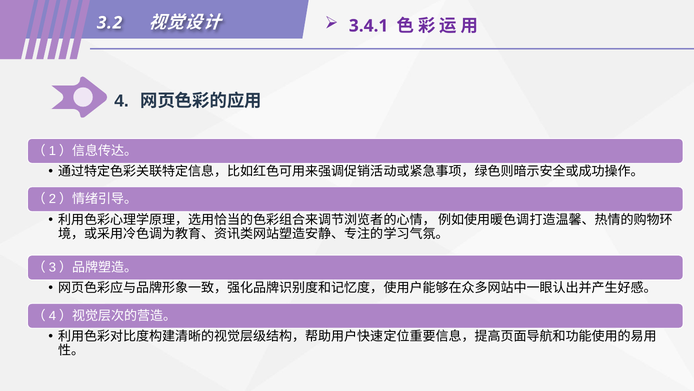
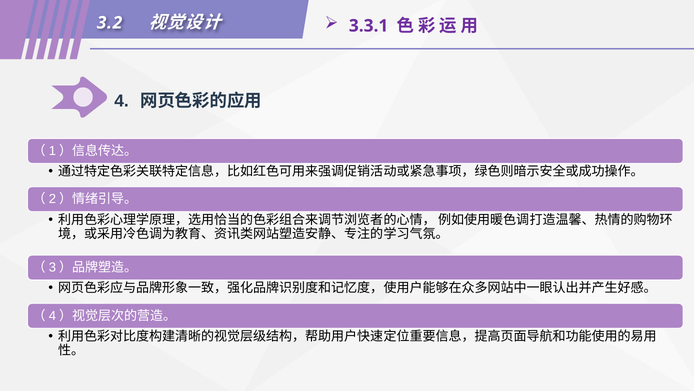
3.4.1: 3.4.1 -> 3.3.1 (369, 26)
